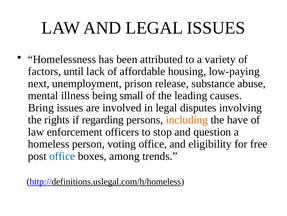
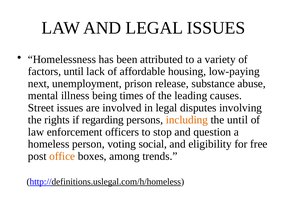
small: small -> times (132, 95)
Bring: Bring -> Street (41, 107)
the have: have -> until (237, 119)
voting office: office -> social (153, 144)
office colour: blue -> orange (62, 156)
